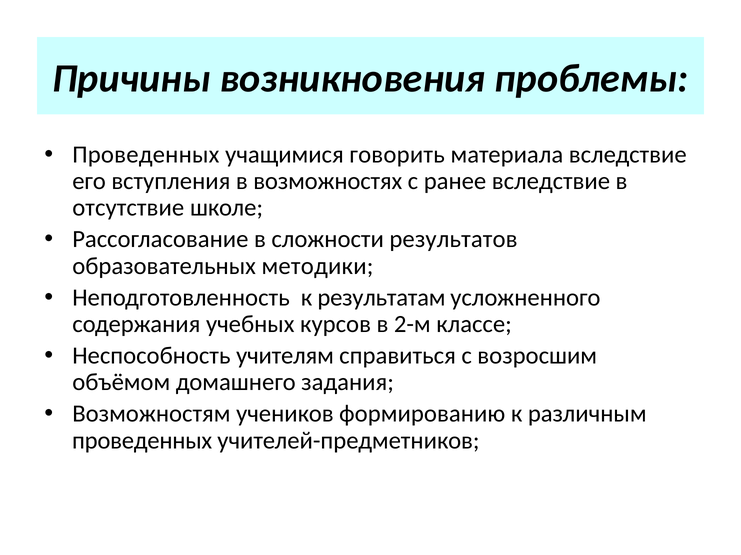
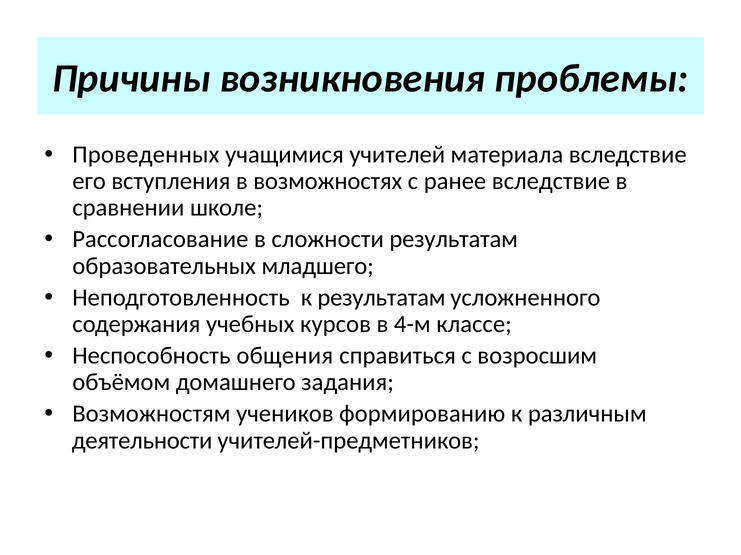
говорить: говорить -> учителей (397, 155)
отсутствие: отсутствие -> сравнении (128, 208)
сложности результатов: результатов -> результатам (454, 240)
методики: методики -> младшего (318, 266)
2-м: 2-м -> 4-м (412, 325)
учителям: учителям -> общения (285, 356)
проведенных: проведенных -> деятельности (142, 441)
